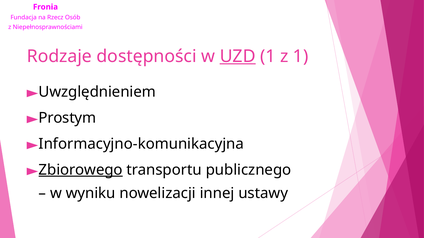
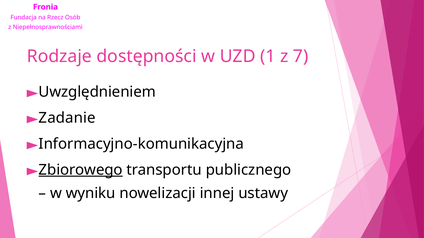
UZD underline: present -> none (238, 56)
z 1: 1 -> 7 (301, 56)
Prostym: Prostym -> Zadanie (67, 118)
